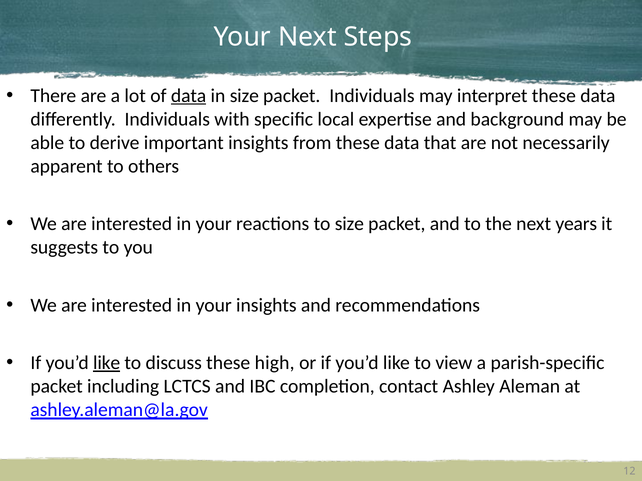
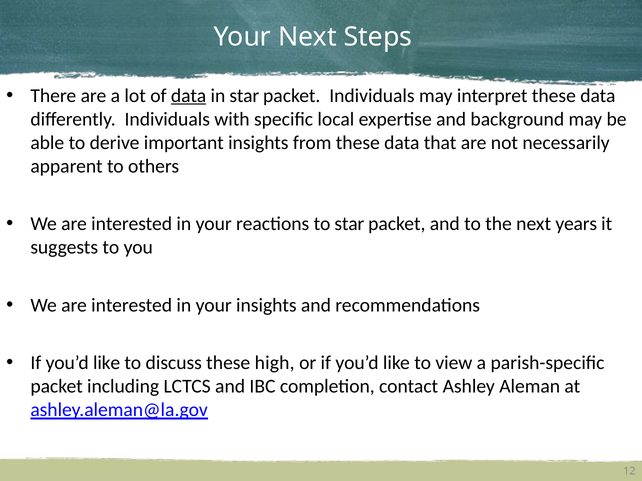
in size: size -> star (244, 96)
to size: size -> star (349, 224)
like underline: present -> none (107, 363)
